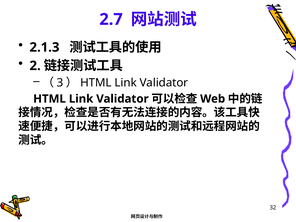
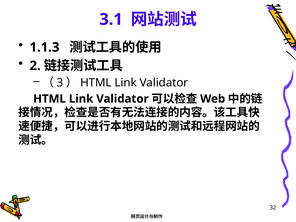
2.7: 2.7 -> 3.1 (111, 19)
2.1.3: 2.1.3 -> 1.1.3 (44, 47)
